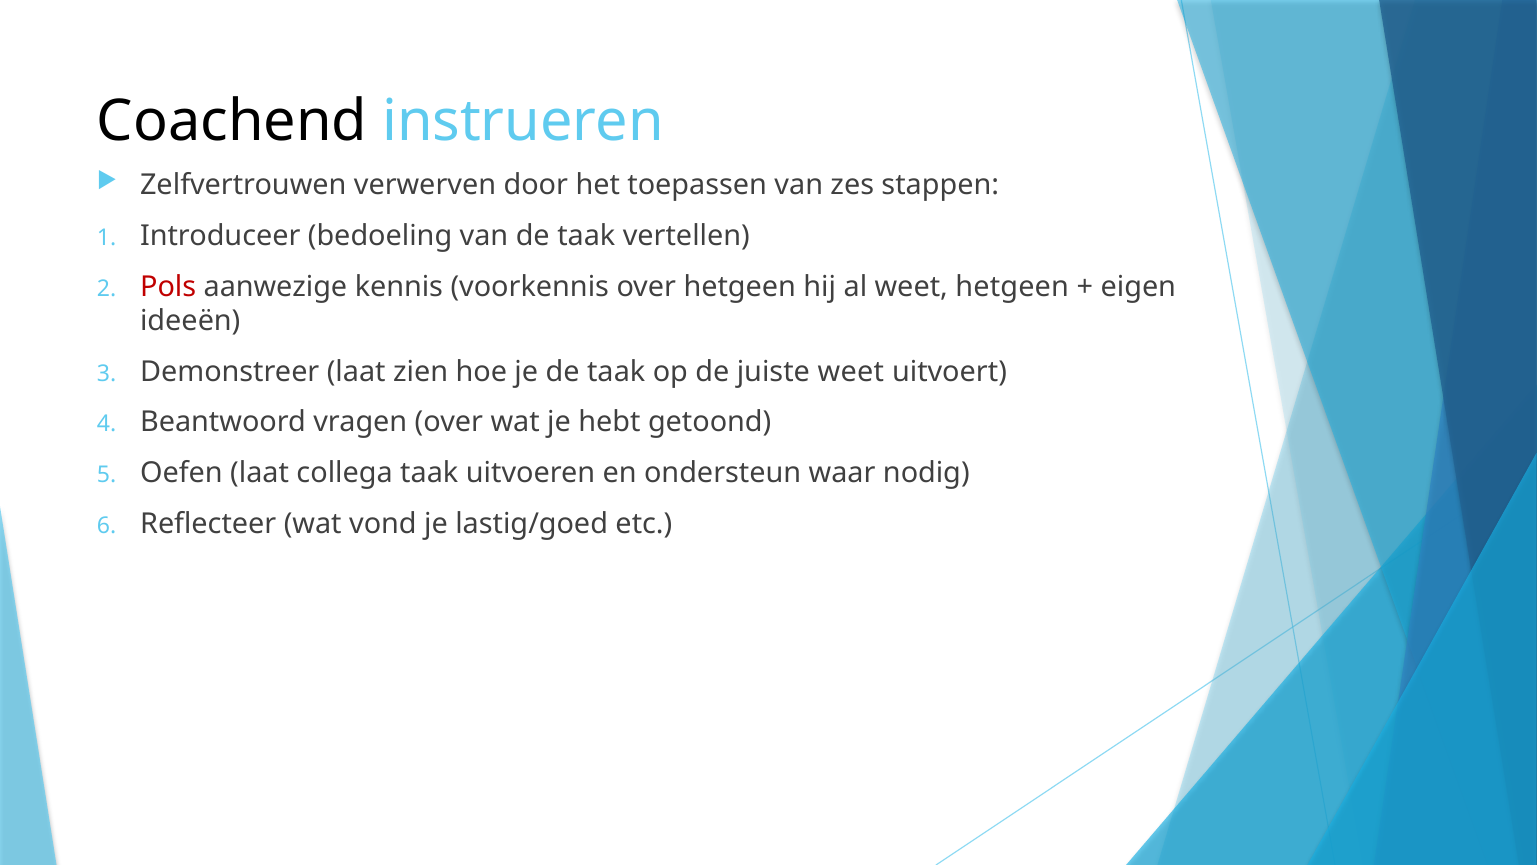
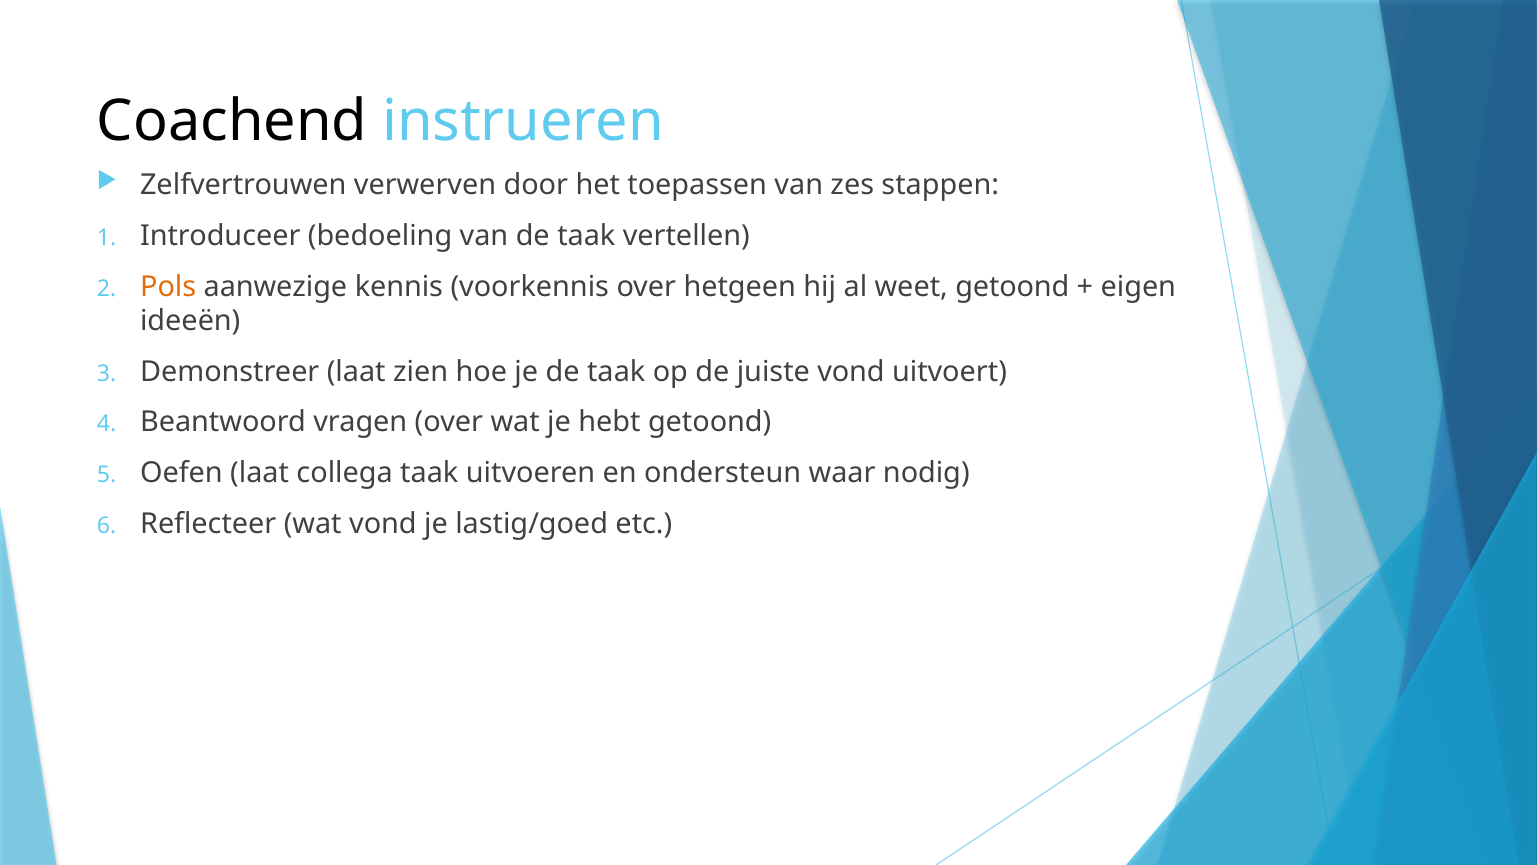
Pols colour: red -> orange (168, 286)
weet hetgeen: hetgeen -> getoond (1012, 286)
juiste weet: weet -> vond (851, 372)
